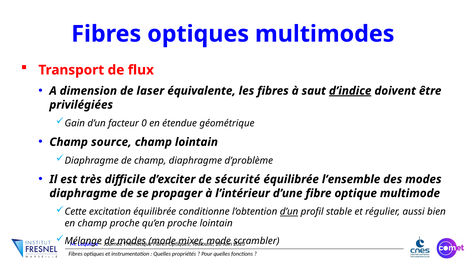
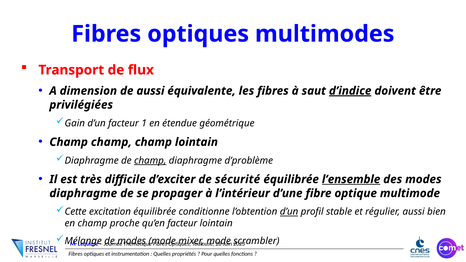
de laser: laser -> aussi (150, 91)
0: 0 -> 1 (144, 123)
source: source -> champ (111, 142)
champ underline: none -> present (150, 161)
l’ensemble underline: none -> present (351, 179)
qu’en proche: proche -> facteur (182, 224)
